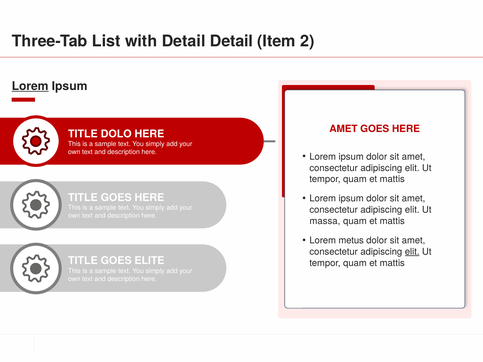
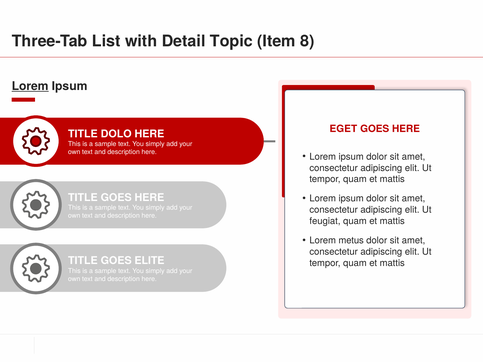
Detail Detail: Detail -> Topic (231, 41)
2: 2 -> 8 (307, 41)
AMET: AMET -> EGET (343, 129)
massa: massa -> feugiat (325, 221)
elit underline: present -> none (412, 252)
